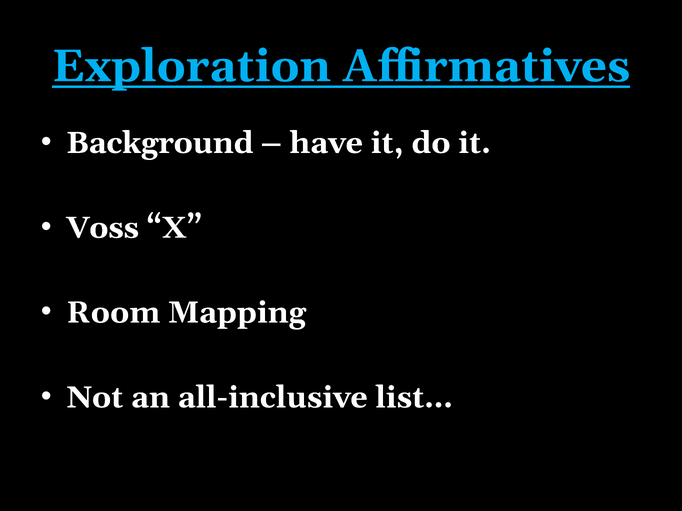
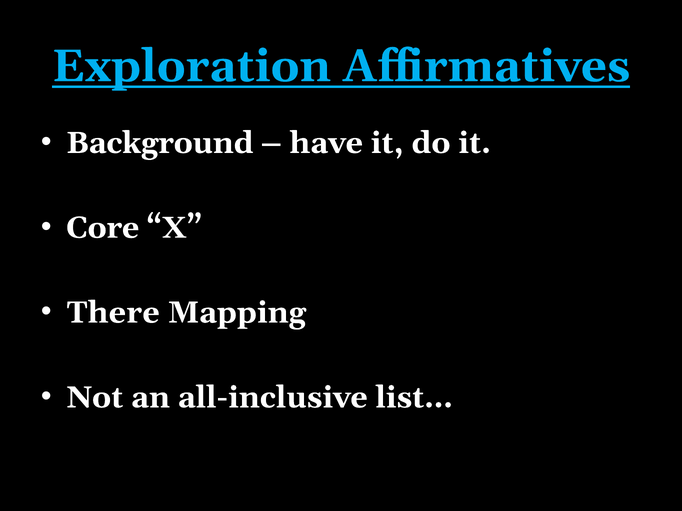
Voss: Voss -> Core (103, 228)
Room: Room -> There (113, 313)
